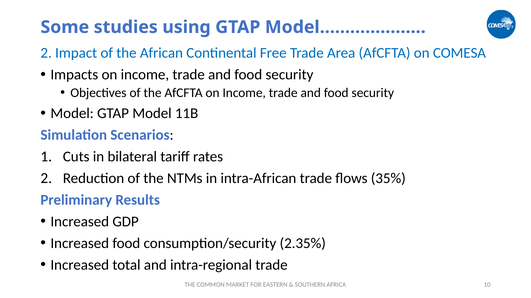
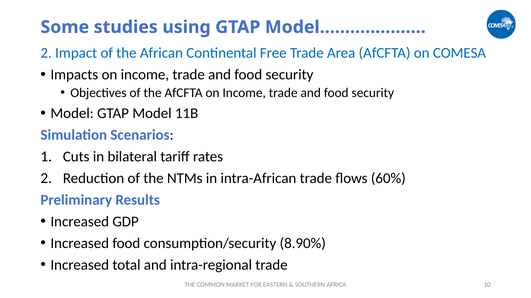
35%: 35% -> 60% (388, 179)
2.35%: 2.35% -> 8.90% (303, 244)
